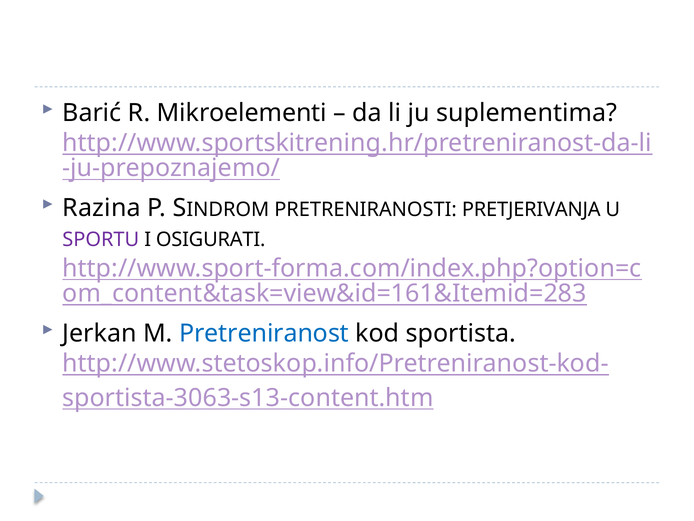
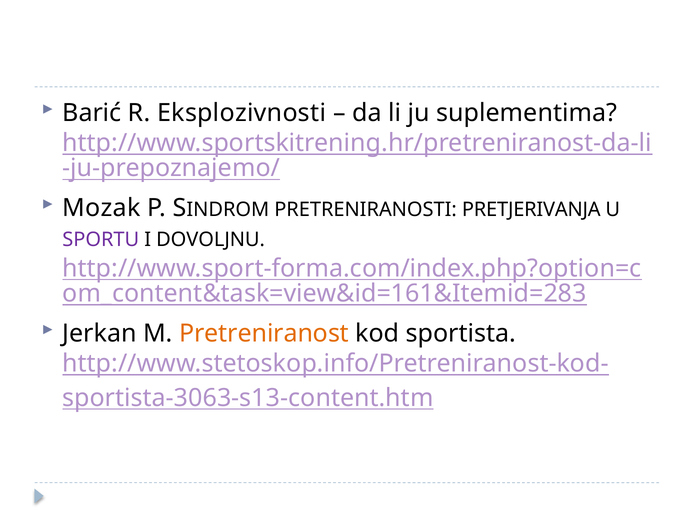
Mikroelementi: Mikroelementi -> Eksplozivnosti (242, 113)
Razina: Razina -> Mozak (102, 208)
OSIGURATI: OSIGURATI -> DOVOLJNU (211, 240)
Pretreniranost colour: blue -> orange (264, 333)
